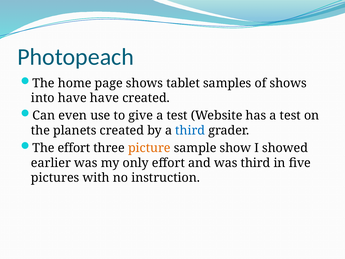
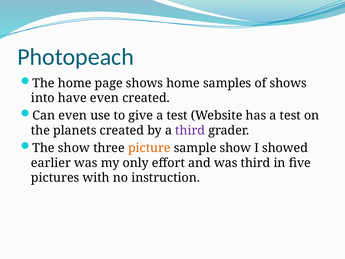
shows tablet: tablet -> home (183, 83)
have have: have -> even (104, 98)
third colour: blue -> purple (190, 130)
The effort: effort -> show (74, 148)
